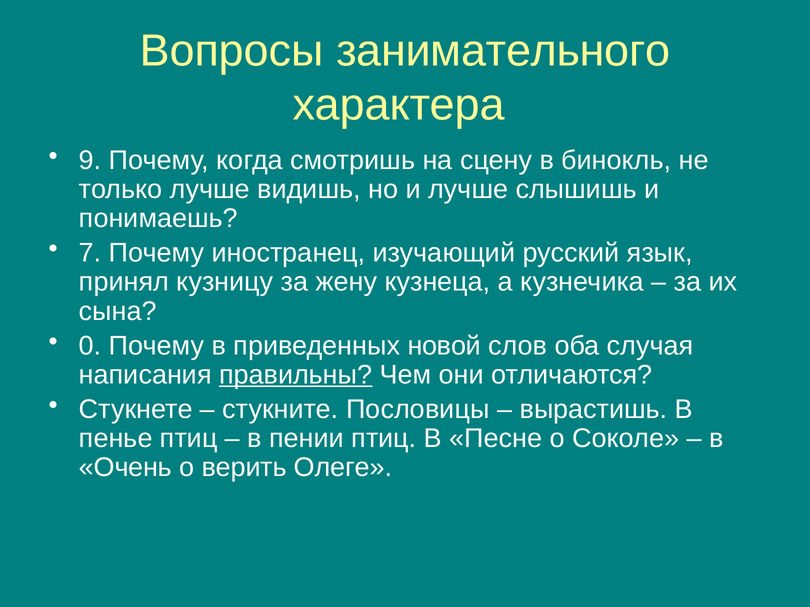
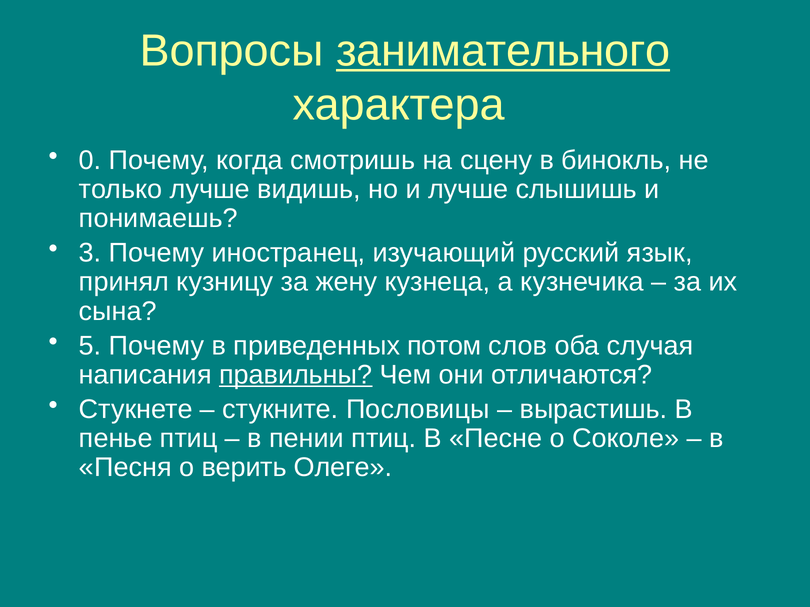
занимательного underline: none -> present (503, 51)
9: 9 -> 0 (90, 160)
7: 7 -> 3 (90, 253)
0: 0 -> 5 (90, 346)
новой: новой -> потом (444, 346)
Очень: Очень -> Песня (125, 468)
